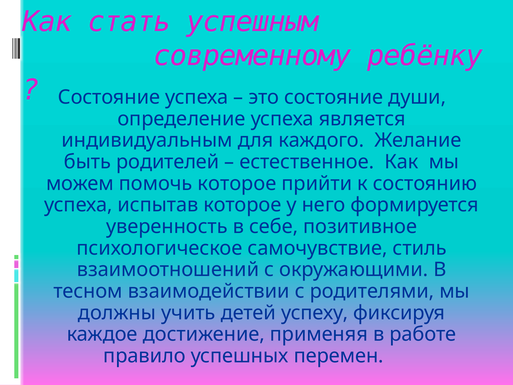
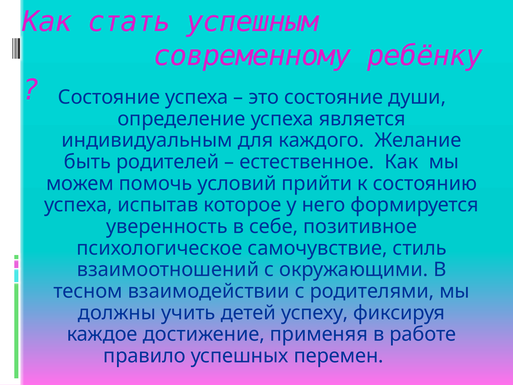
помочь которое: которое -> условий (237, 183)
